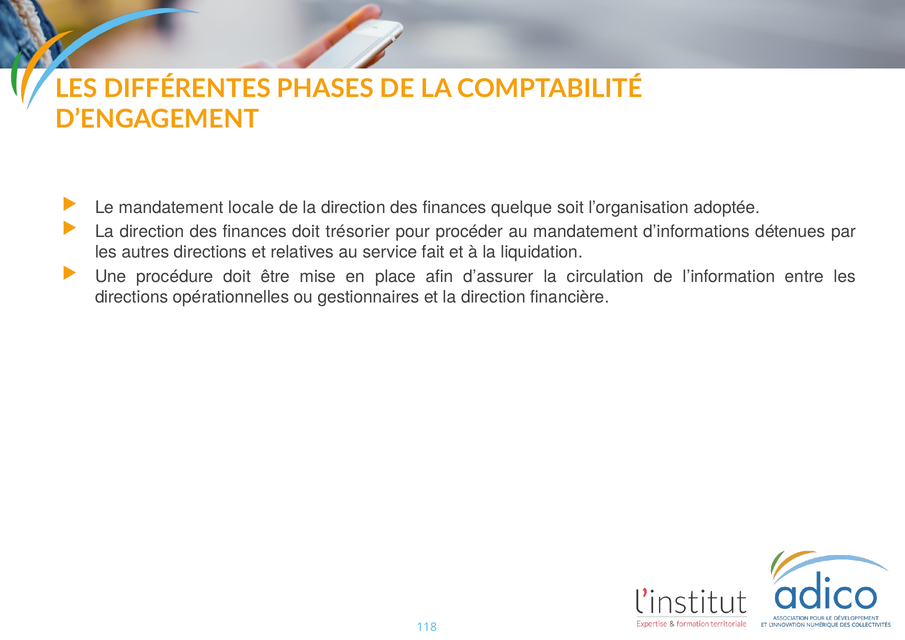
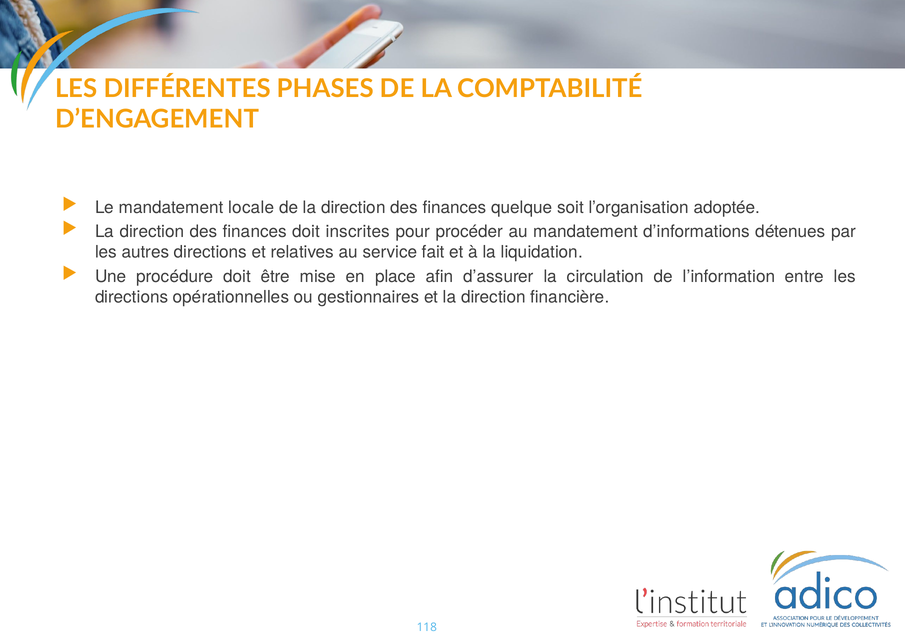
trésorier: trésorier -> inscrites (358, 232)
